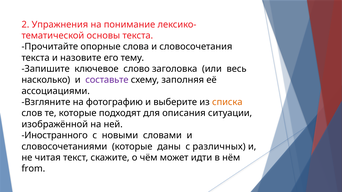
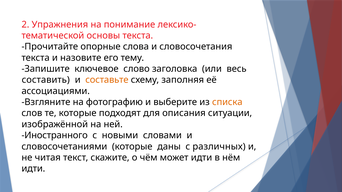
насколько: насколько -> составить (46, 80)
составьте colour: purple -> orange (107, 80)
from: from -> идти (33, 169)
